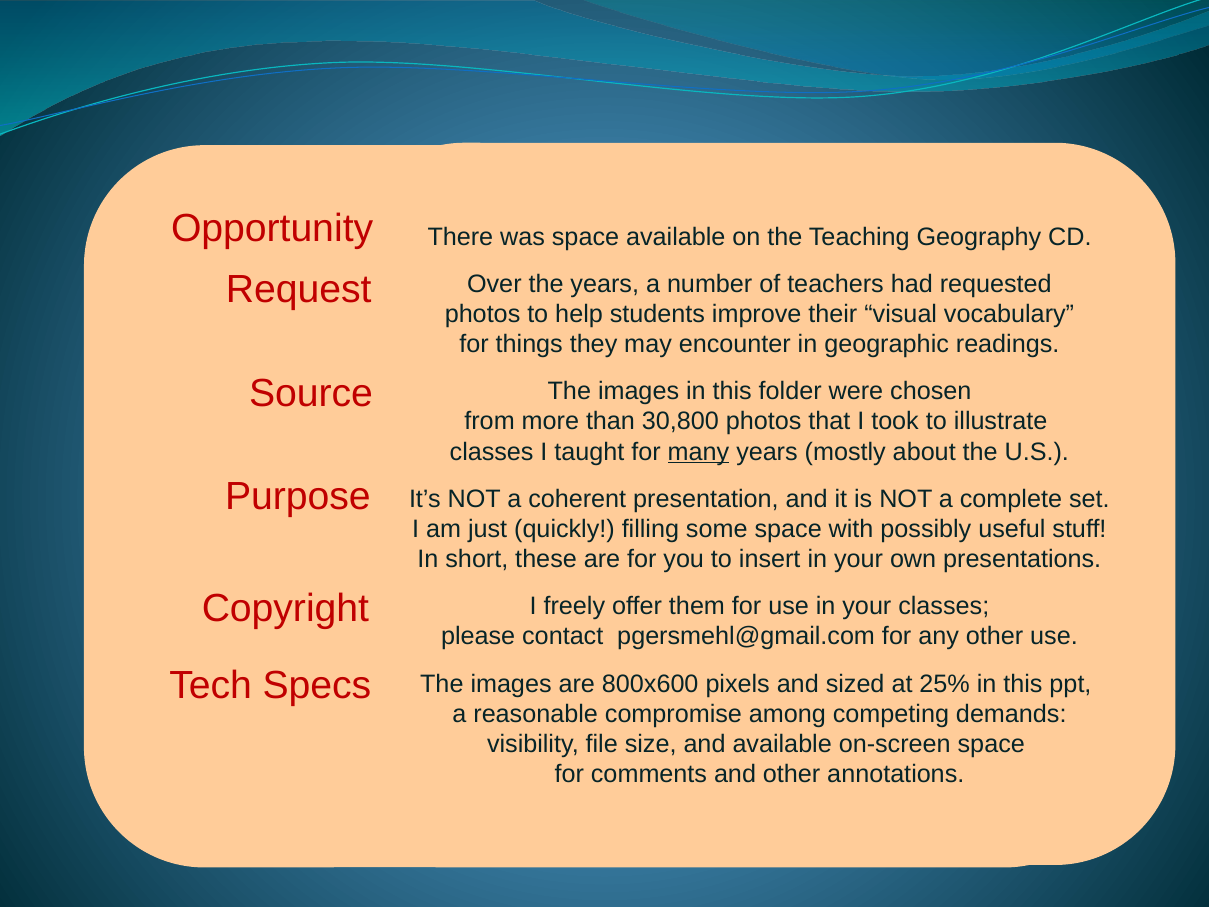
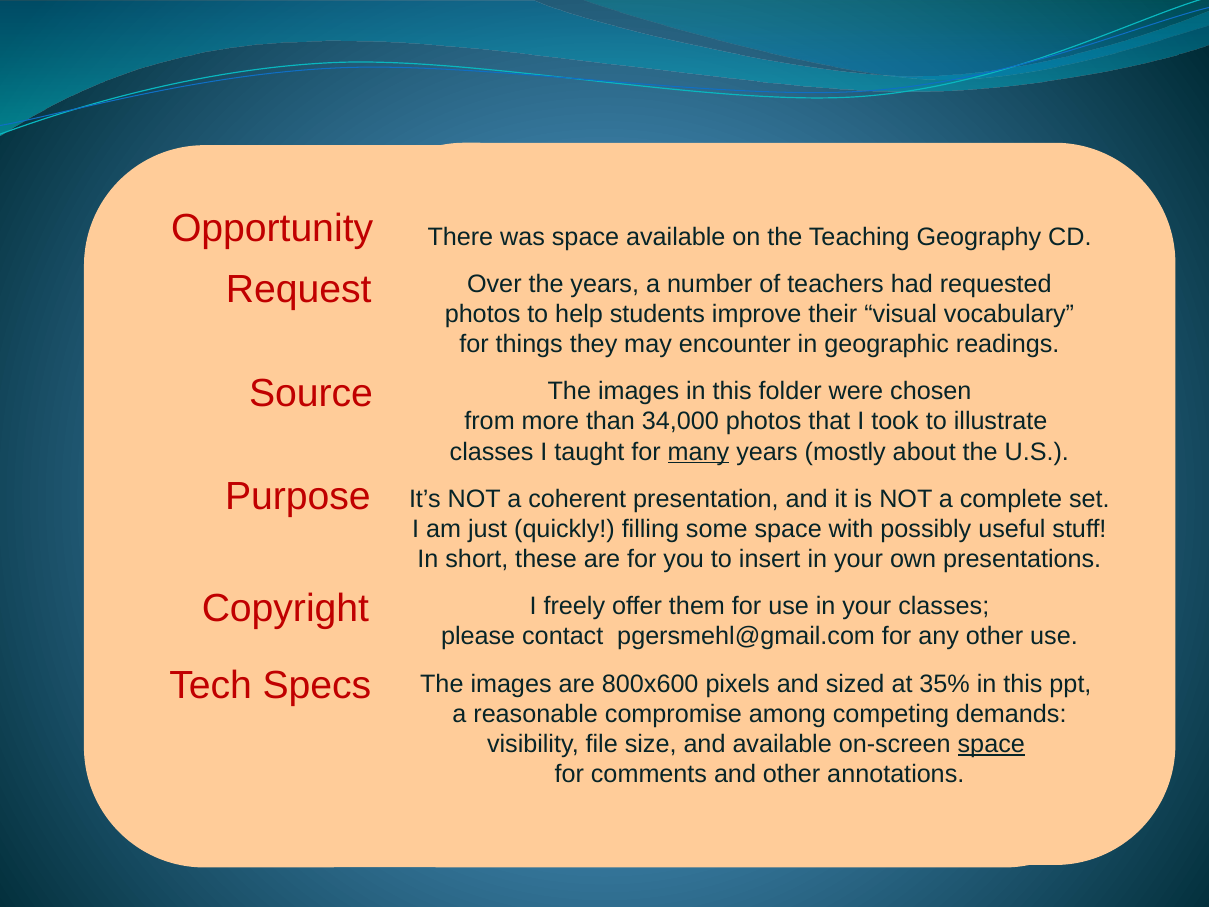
30,800: 30,800 -> 34,000 (680, 422)
25%: 25% -> 35% (945, 684)
space underline: none -> present (991, 744)
